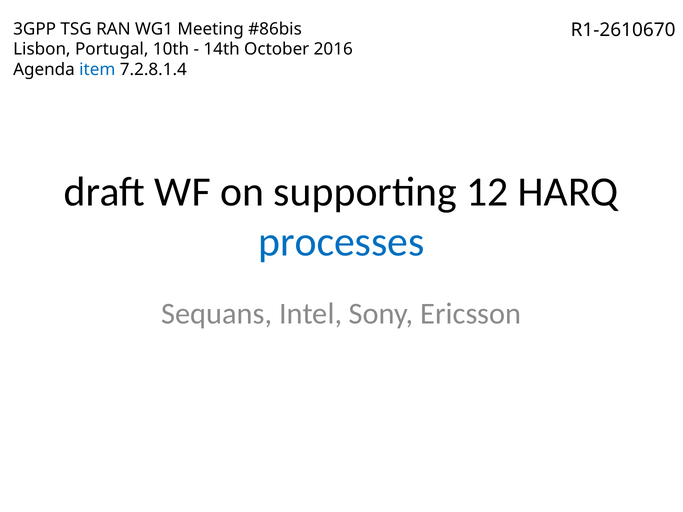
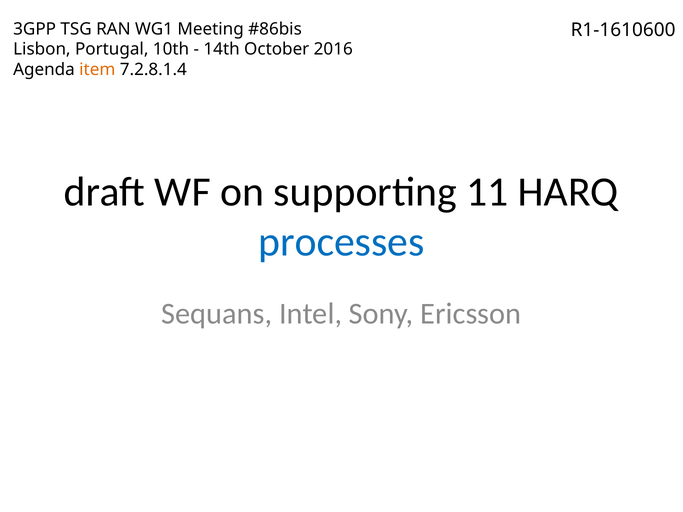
R1-2610670: R1-2610670 -> R1-1610600 (623, 30)
item colour: blue -> orange (97, 70)
12: 12 -> 11 (487, 192)
